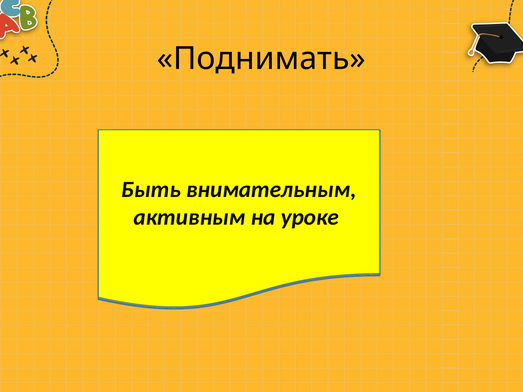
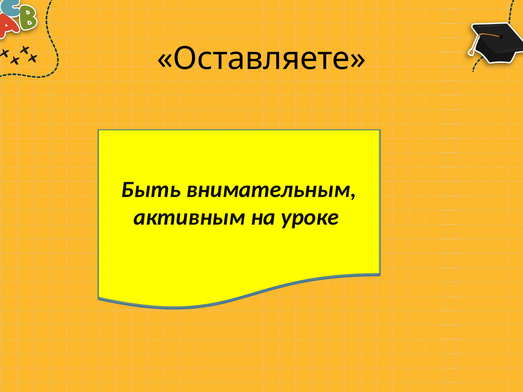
Поднимать: Поднимать -> Оставляете (261, 59)
